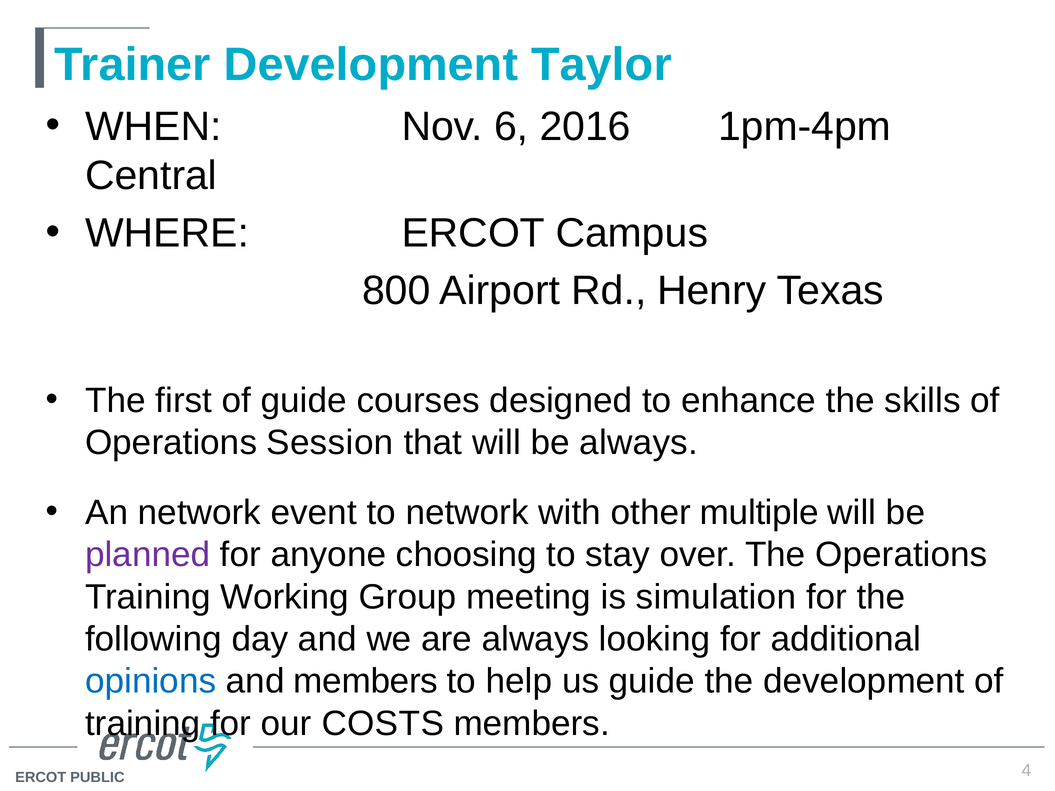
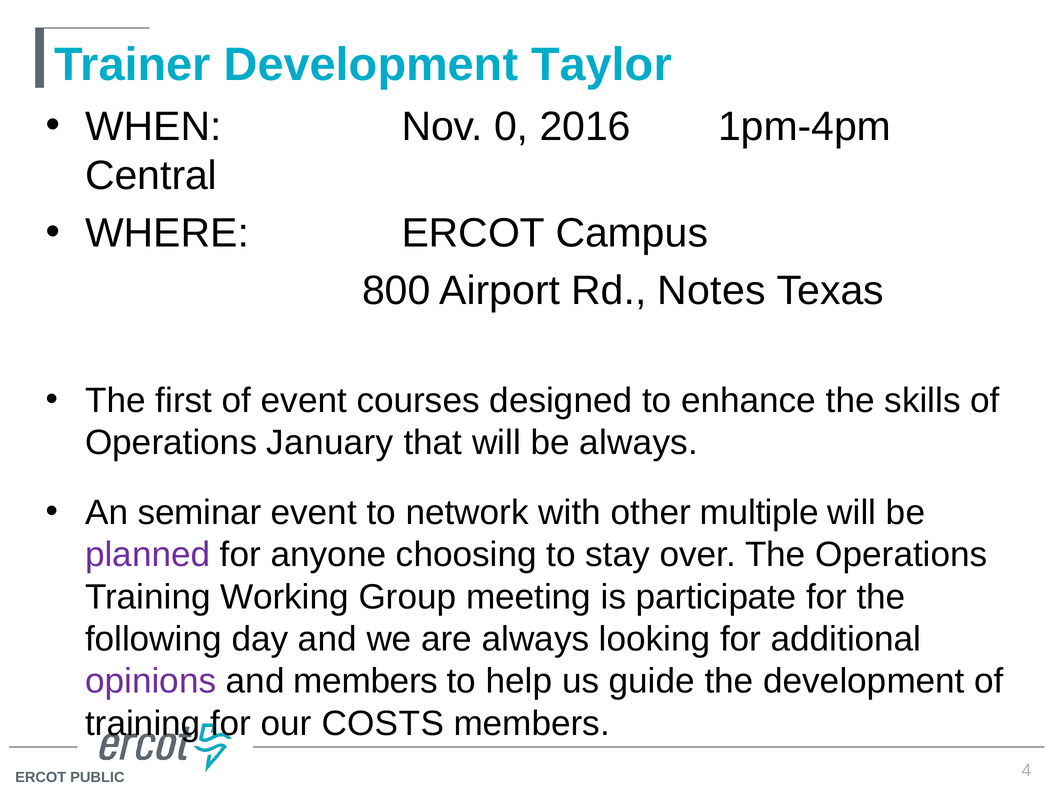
6: 6 -> 0 (511, 127)
Henry: Henry -> Notes (711, 291)
of guide: guide -> event (304, 401)
Session: Session -> January (330, 443)
An network: network -> seminar (200, 513)
simulation: simulation -> participate (716, 597)
opinions colour: blue -> purple (151, 682)
